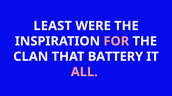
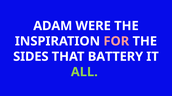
LEAST: LEAST -> ADAM (53, 26)
CLAN: CLAN -> SIDES (31, 57)
ALL colour: pink -> light green (84, 72)
